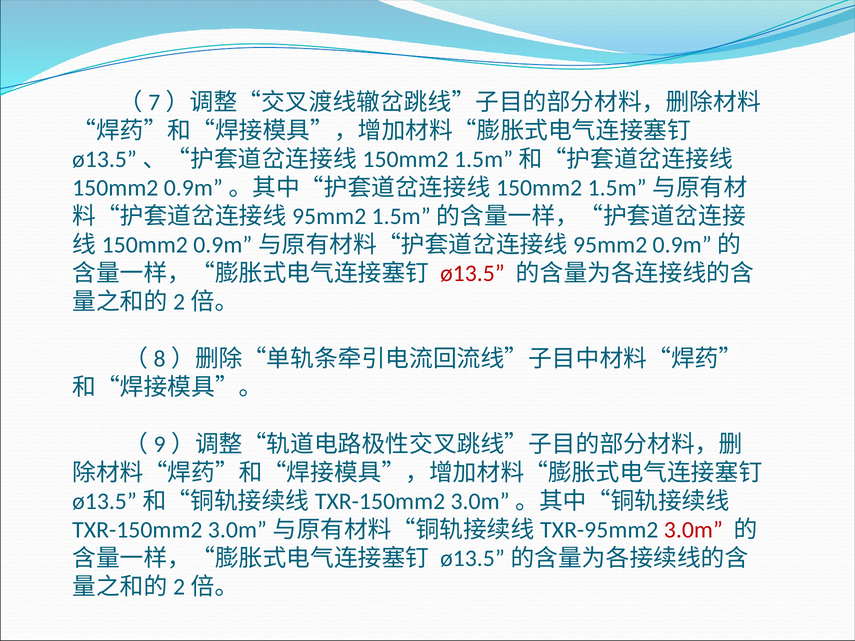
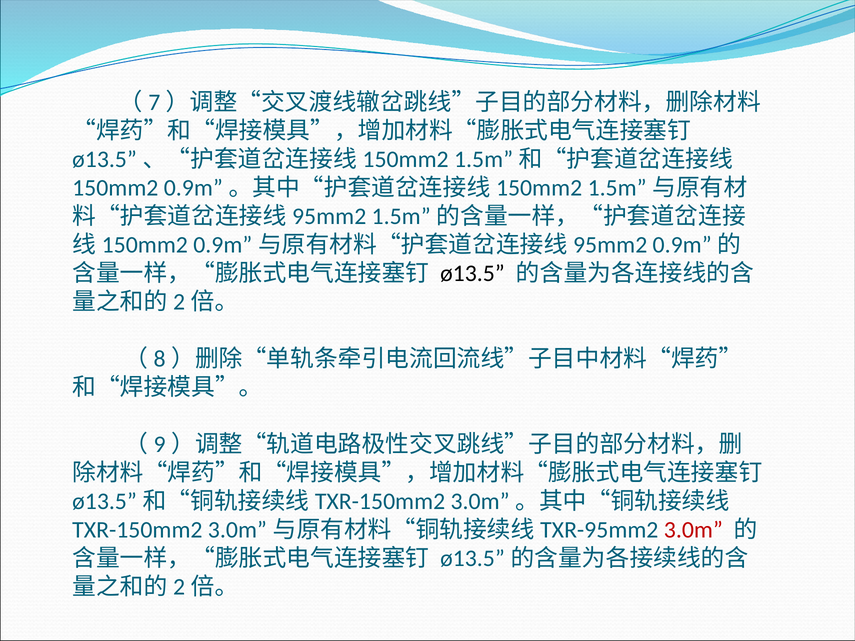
ø13.5 colour: red -> black (472, 274)
